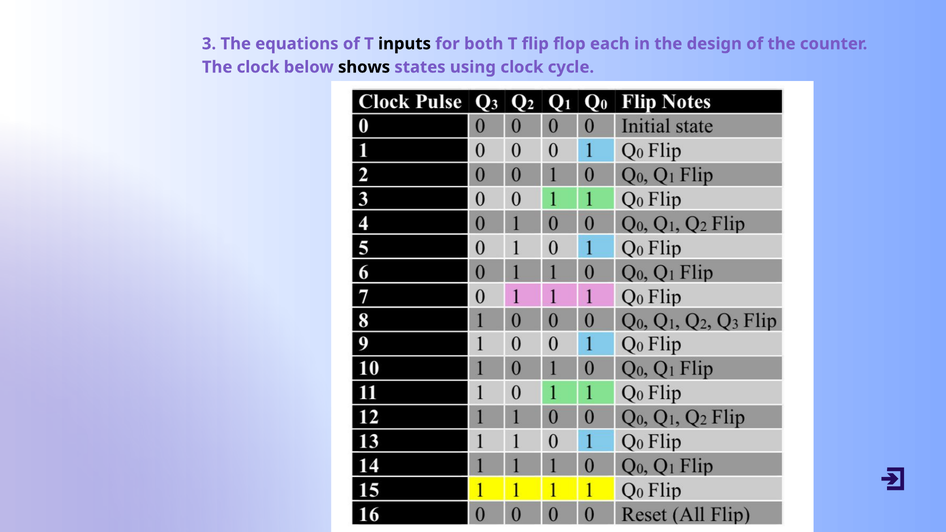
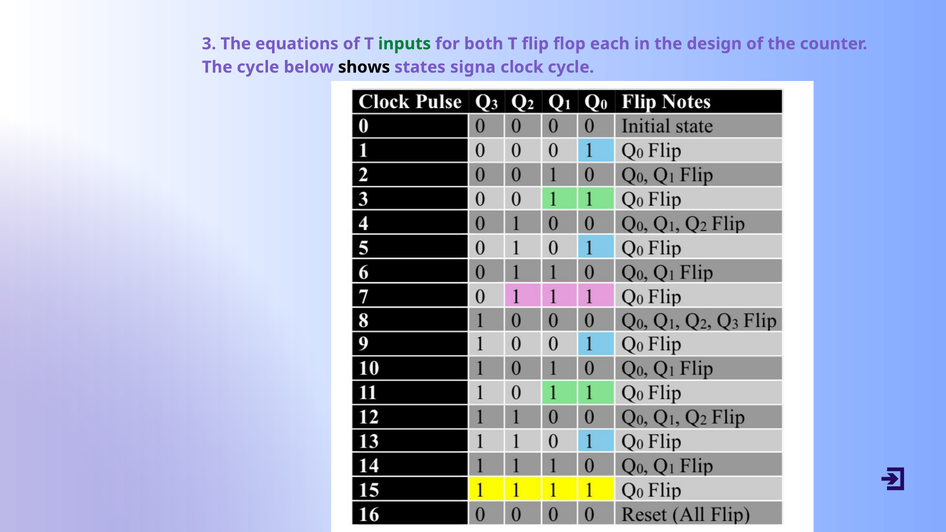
inputs colour: black -> green (405, 44)
The clock: clock -> cycle (258, 67)
using: using -> signa (473, 67)
